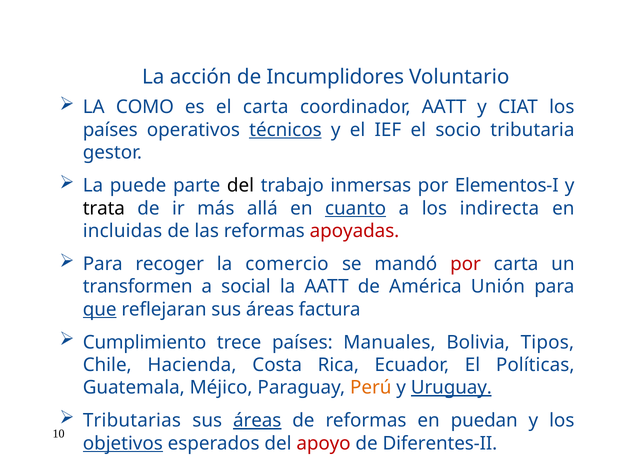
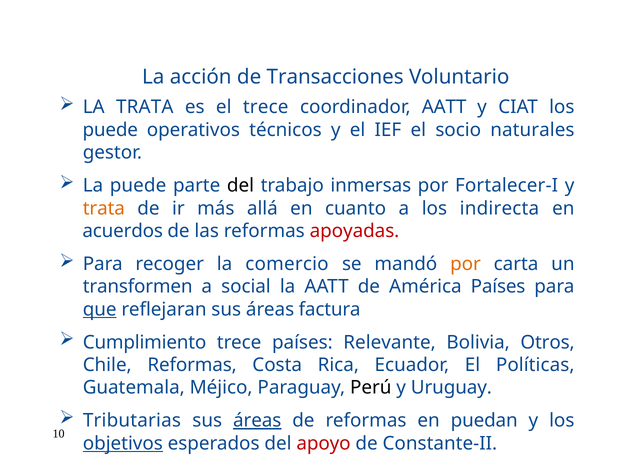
Incumplidores: Incumplidores -> Transacciones (335, 77)
LA COMO: COMO -> TRATA (145, 107)
el carta: carta -> trece (266, 107)
países: países -> puede (110, 130)
técnicos underline: present -> none (285, 130)
tributaria: tributaria -> naturales (532, 130)
Elementos-I: Elementos-I -> Fortalecer-I (507, 185)
trata colour: black -> orange (104, 208)
cuanto underline: present -> none (356, 208)
incluidas: incluidas -> acuerdos (123, 231)
por colour: red -> orange (466, 264)
América Unión: Unión -> Países (498, 286)
Manuales: Manuales -> Relevante (390, 342)
Tipos: Tipos -> Otros (548, 342)
Chile Hacienda: Hacienda -> Reformas (192, 365)
Perú colour: orange -> black (371, 387)
Uruguay underline: present -> none (451, 387)
Diferentes-II: Diferentes-II -> Constante-II (440, 443)
